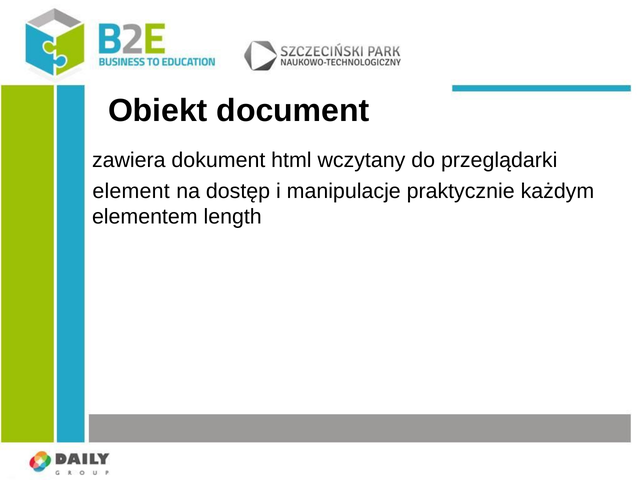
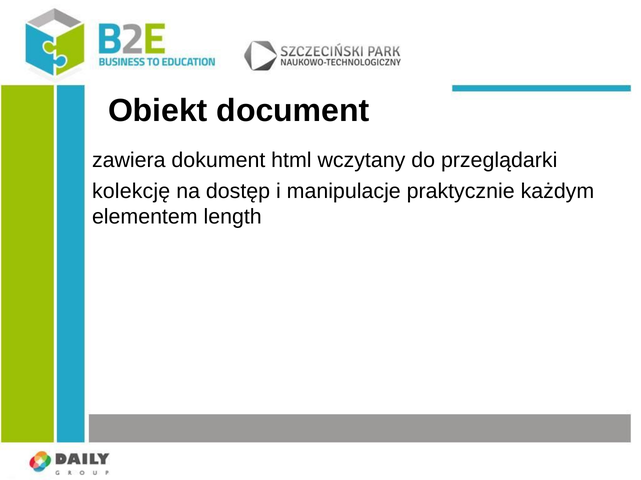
element: element -> kolekcję (131, 191)
